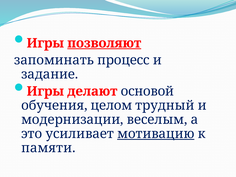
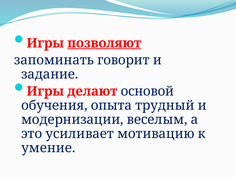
процесс: процесс -> говорит (123, 60)
целом: целом -> опыта (111, 105)
мотивацию underline: present -> none (156, 134)
памяти: памяти -> умение (48, 148)
